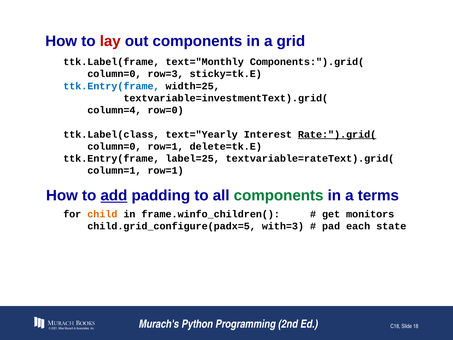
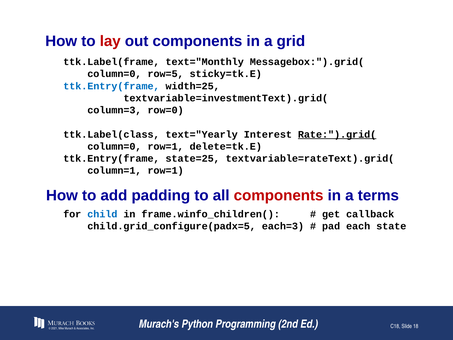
Components:").grid(: Components:").grid( -> Messagebox:").grid( (307, 62)
row=3: row=3 -> row=5 (166, 74)
column=4: column=4 -> column=3 (114, 110)
label=25: label=25 -> state=25 (193, 158)
add underline: present -> none (114, 195)
components colour: green -> red (279, 195)
child colour: orange -> blue (102, 214)
monitors: monitors -> callback (370, 214)
with=3: with=3 -> each=3 (283, 226)
